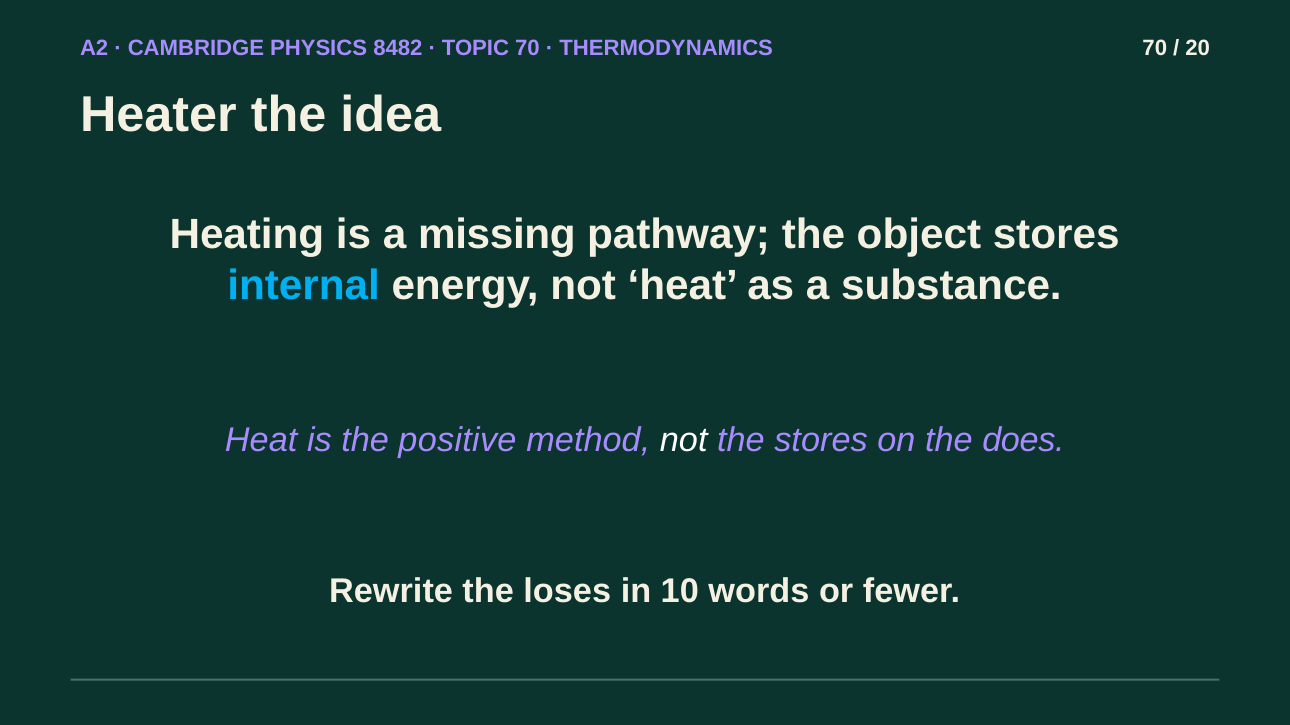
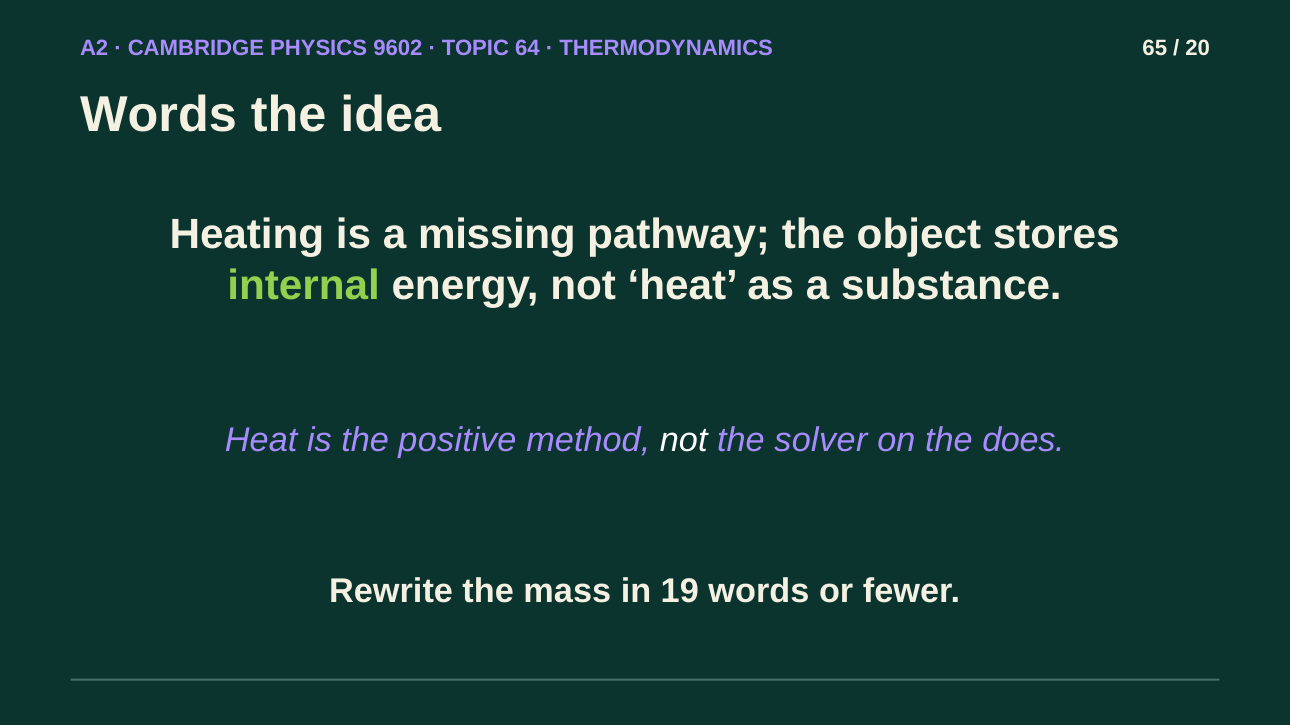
8482: 8482 -> 9602 (398, 48)
TOPIC 70: 70 -> 64 (527, 48)
THERMODYNAMICS 70: 70 -> 65 (1155, 48)
Heater: Heater -> Words (158, 115)
internal colour: light blue -> light green (304, 285)
the stores: stores -> solver (821, 441)
loses: loses -> mass (567, 592)
10: 10 -> 19 (680, 592)
